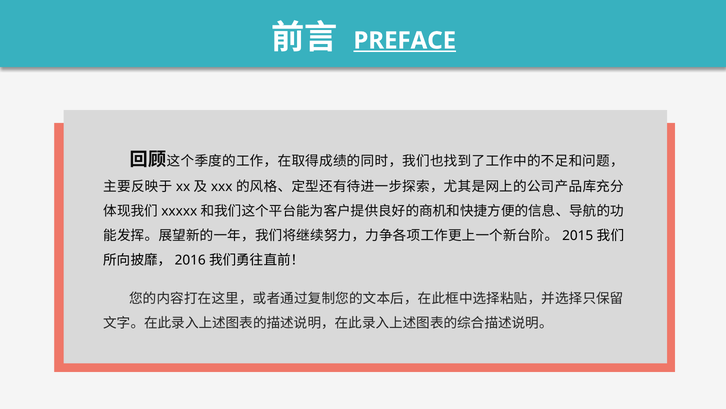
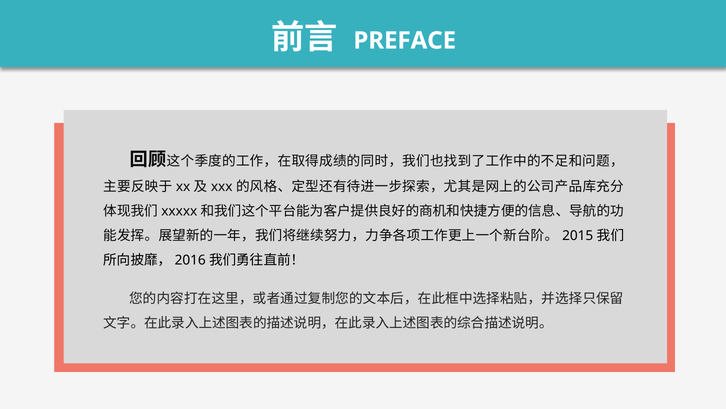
PREFACE underline: present -> none (405, 41)
